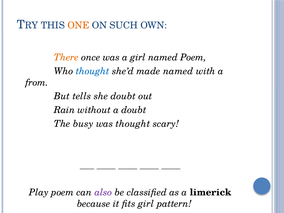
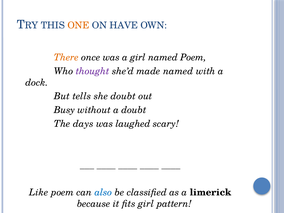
SUCH: SUCH -> HAVE (124, 25)
thought colour: blue -> purple (93, 71)
from: from -> dock (37, 83)
Rain: Rain -> Busy (64, 110)
busy: busy -> days (83, 124)
was thought: thought -> laughed (133, 124)
Play: Play -> Like (39, 192)
also colour: purple -> blue (103, 192)
